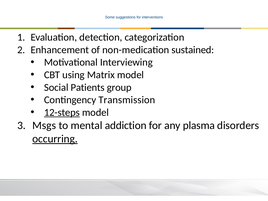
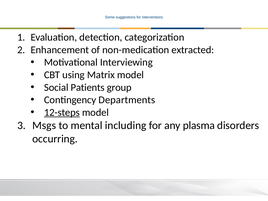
sustained: sustained -> extracted (193, 50)
Transmission: Transmission -> Departments (127, 100)
addiction: addiction -> including (126, 125)
occurring underline: present -> none (55, 139)
